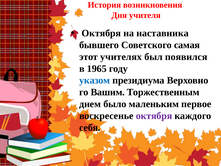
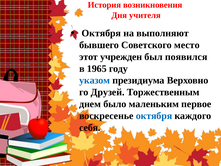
наставника: наставника -> выполняют (163, 33)
самая: самая -> место (187, 45)
учителях: учителях -> учрежден (121, 57)
Вашим: Вашим -> Друзей (108, 92)
октября colour: purple -> blue (154, 116)
